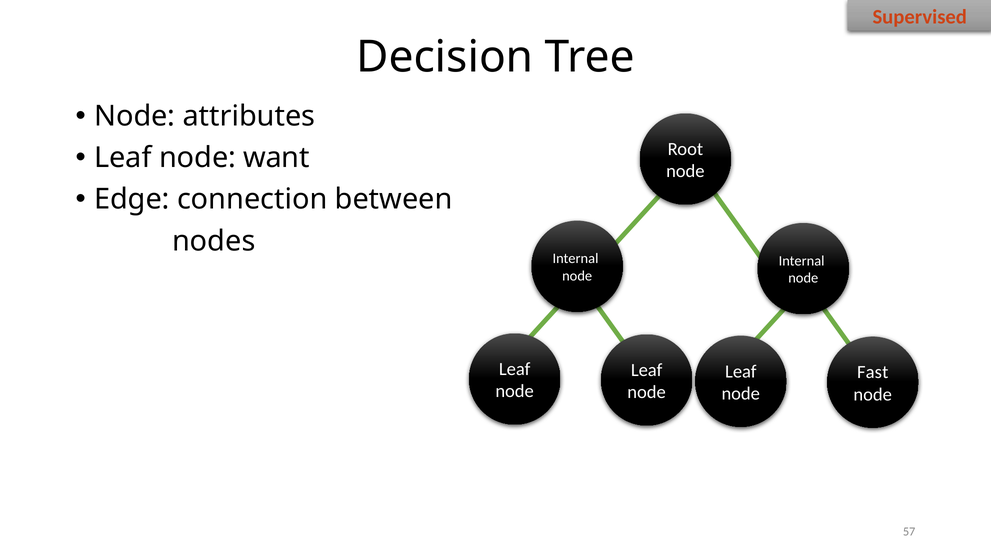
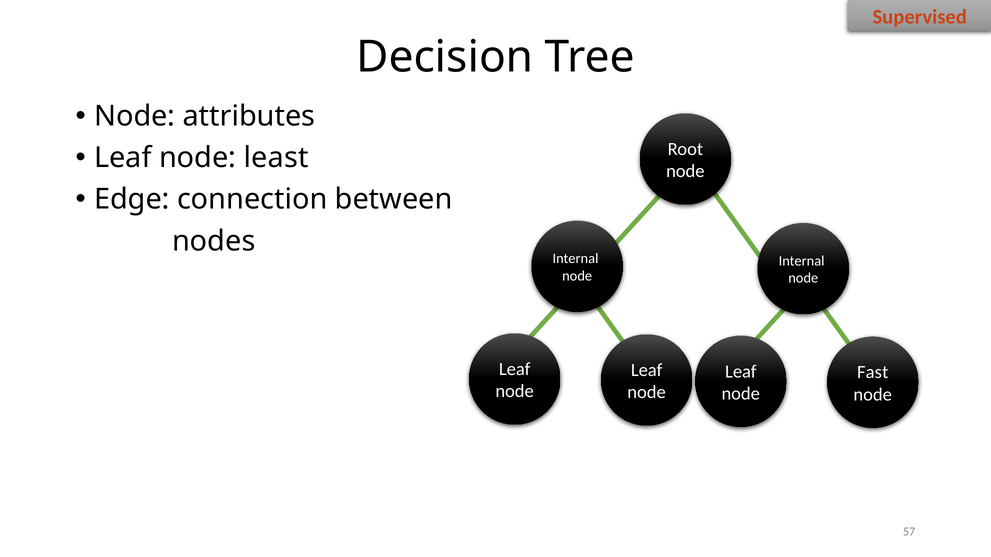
want: want -> least (276, 158)
